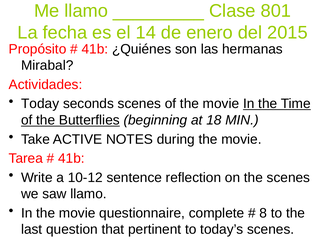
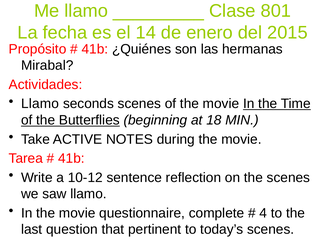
Today: Today -> Llamo (40, 104)
8: 8 -> 4 (263, 213)
